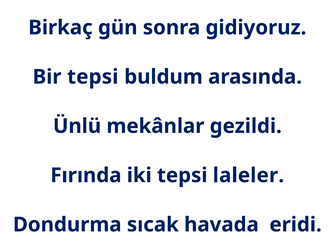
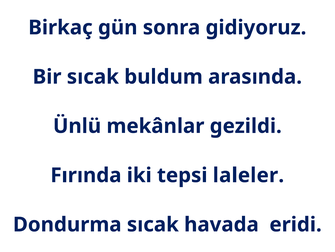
Bir tepsi: tepsi -> sıcak (93, 77)
